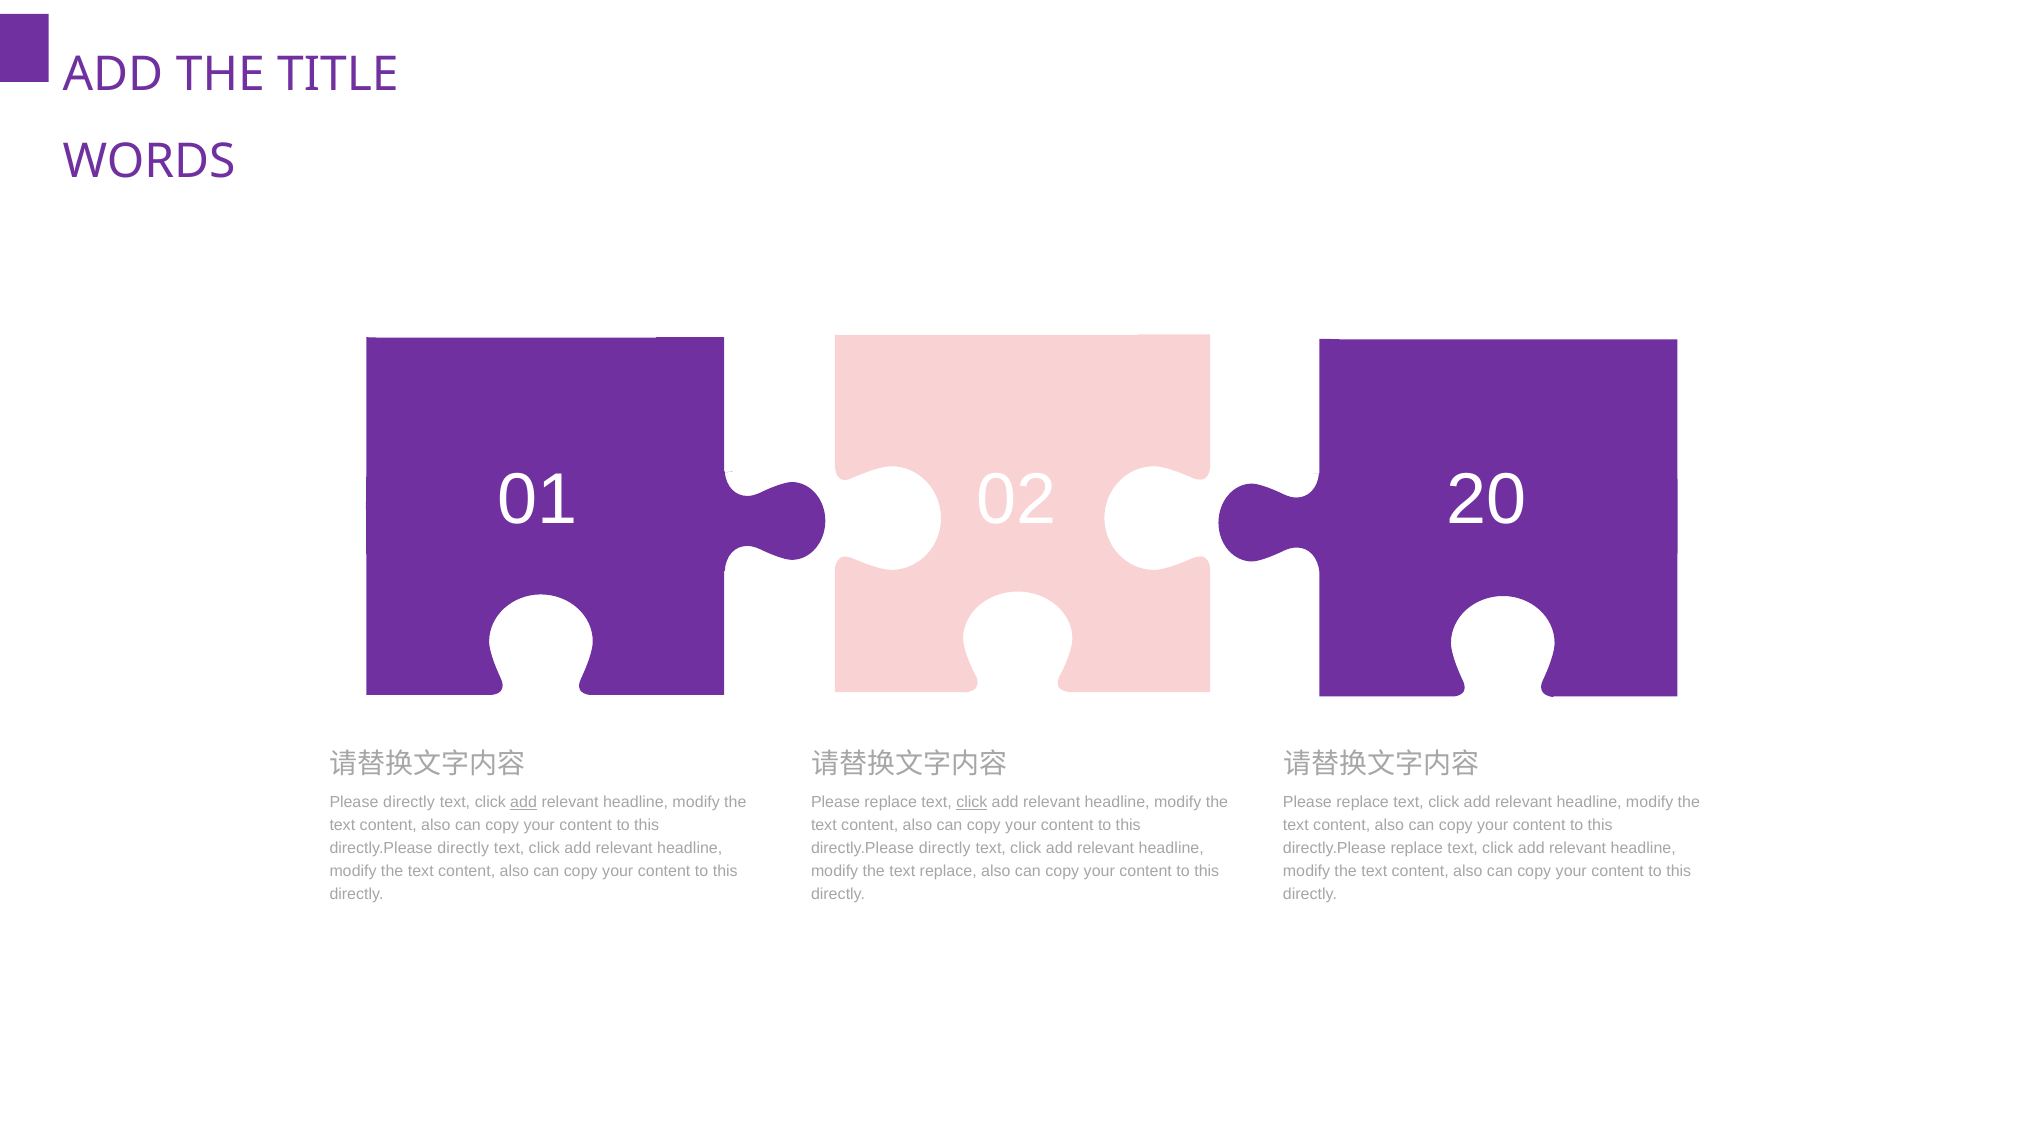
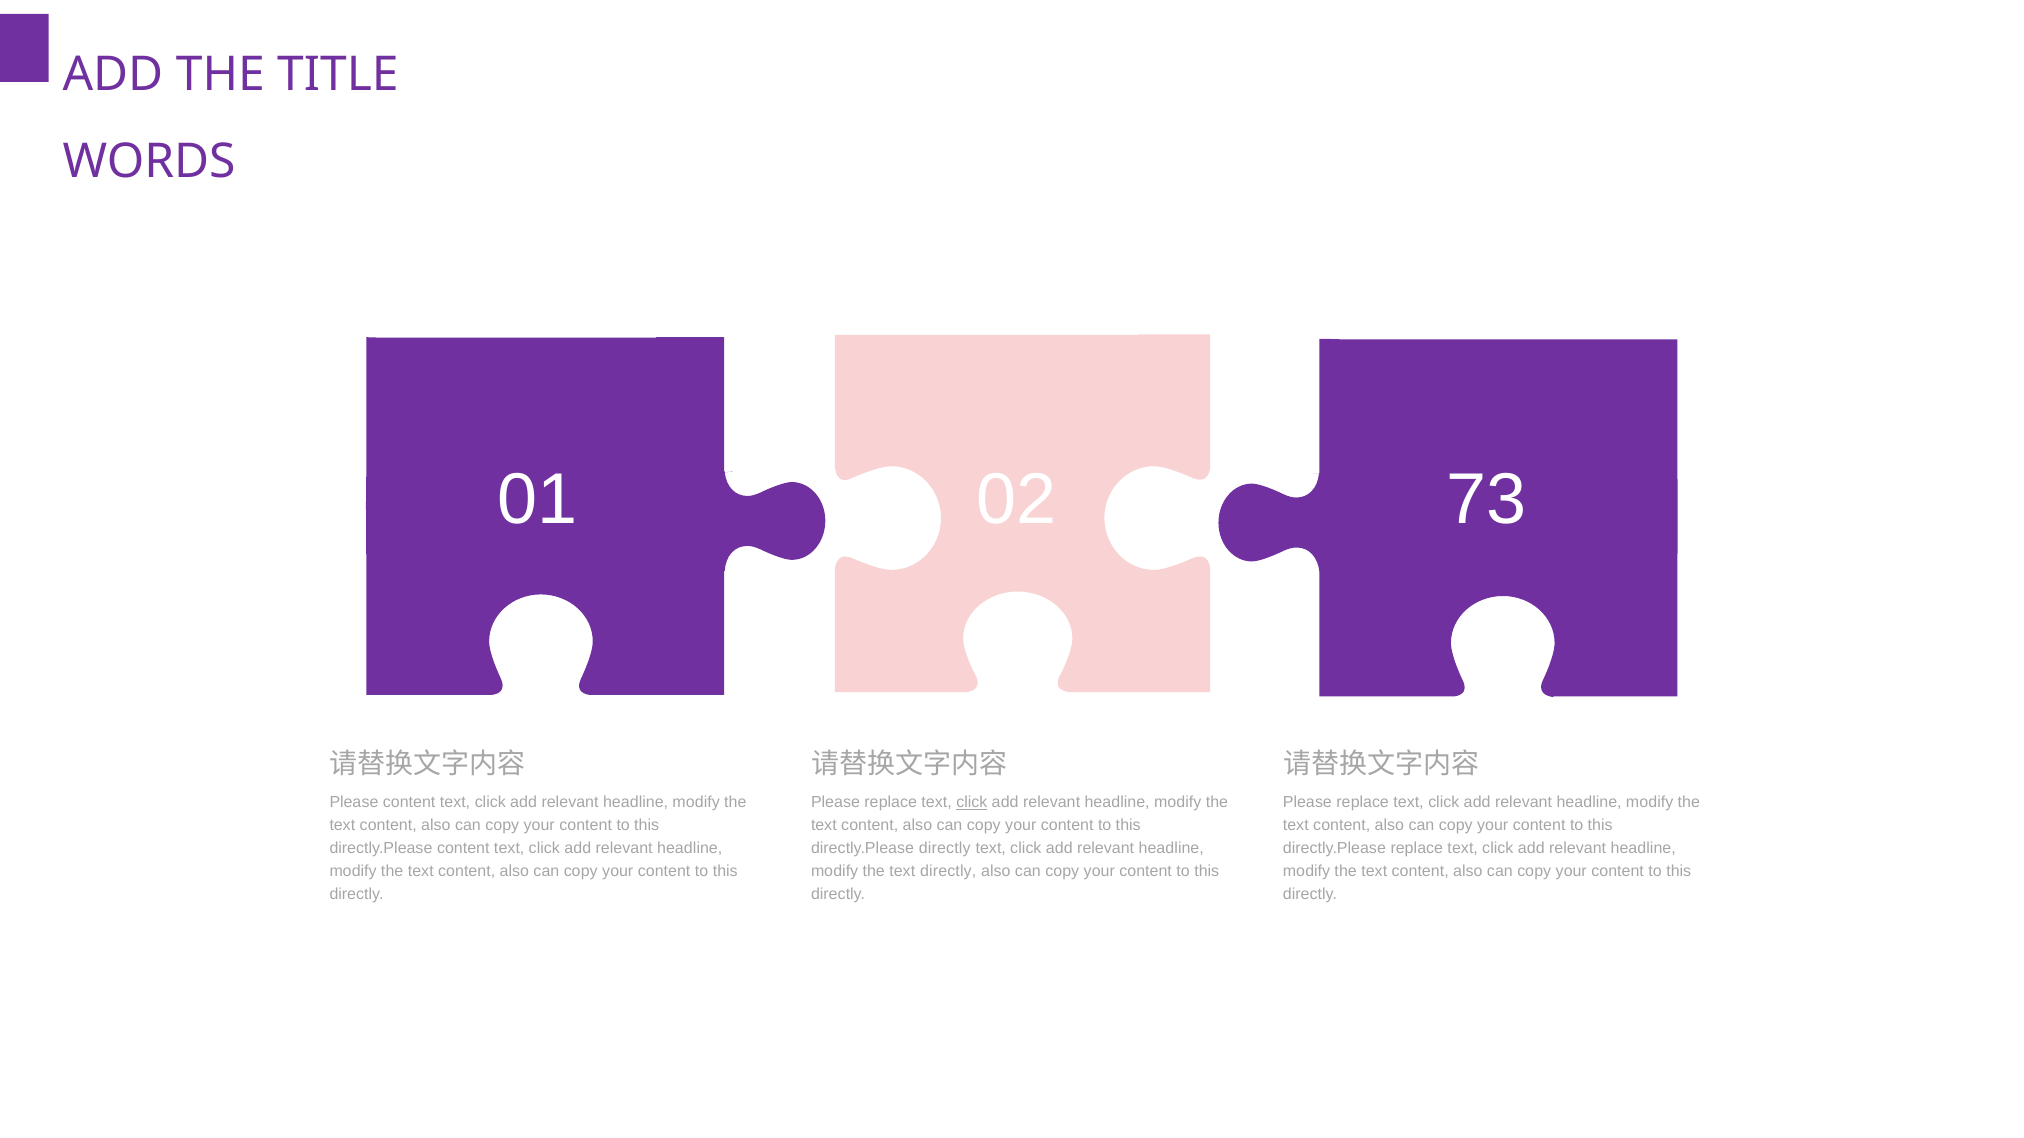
20: 20 -> 73 (1486, 500)
Please directly: directly -> content (409, 803)
add underline: present -> none (524, 803)
directly: directly -> content (463, 849)
text replace: replace -> directly (948, 872)
